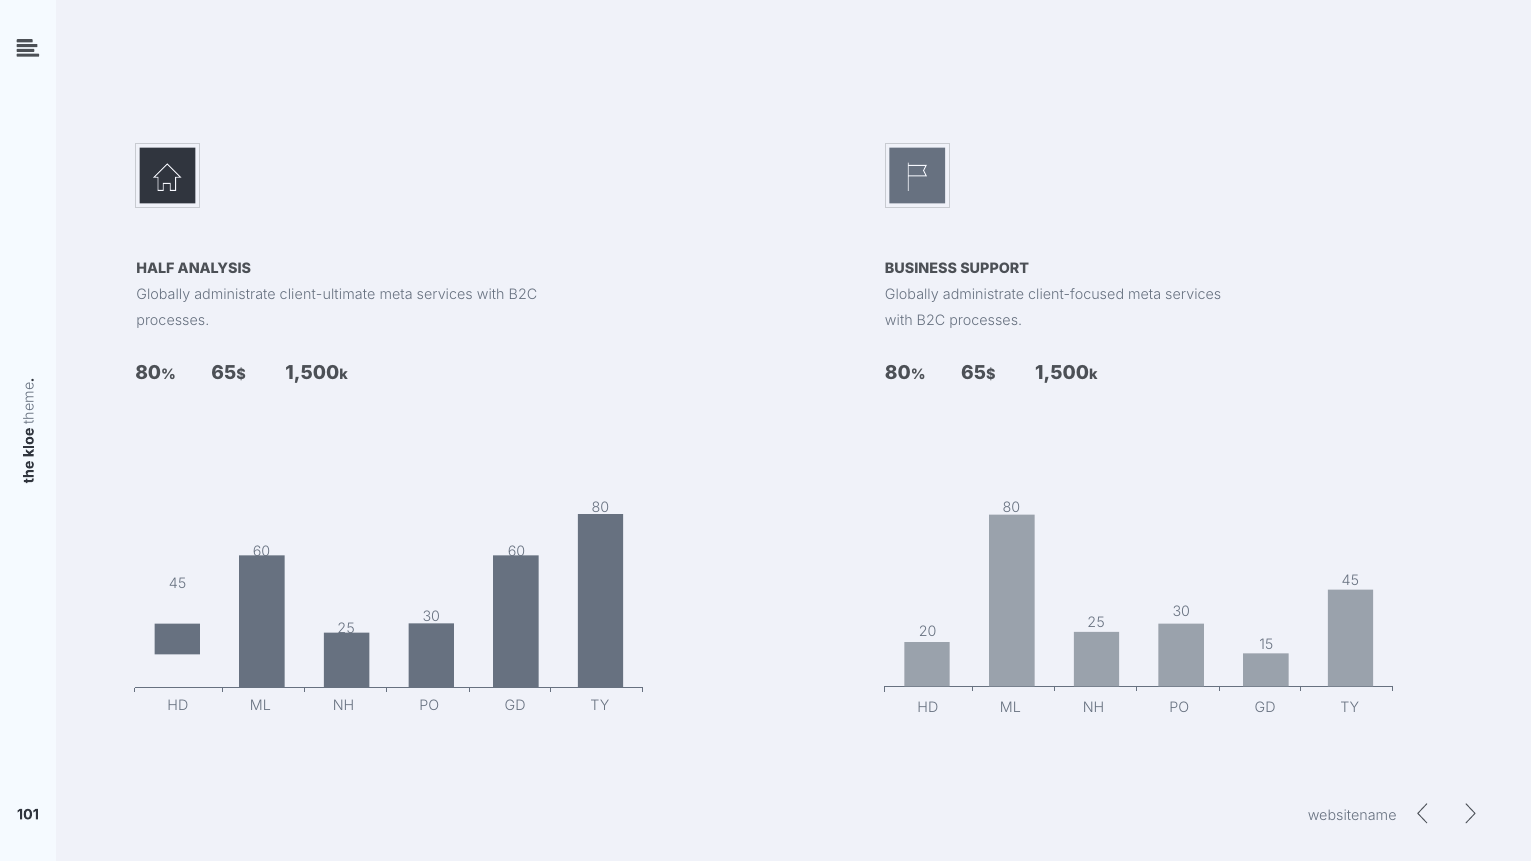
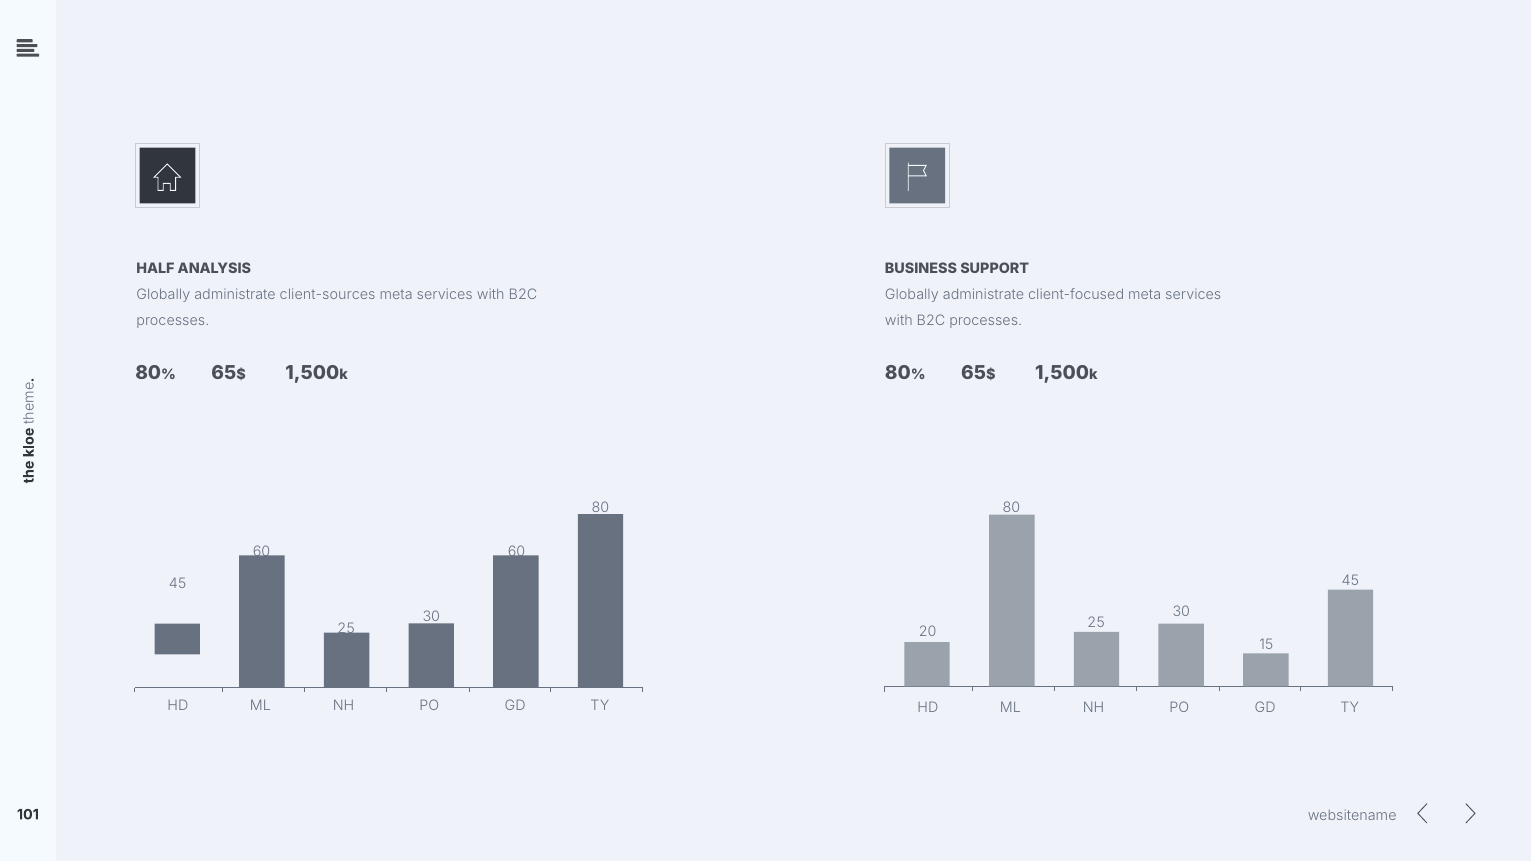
client-ultimate: client-ultimate -> client-sources (328, 295)
